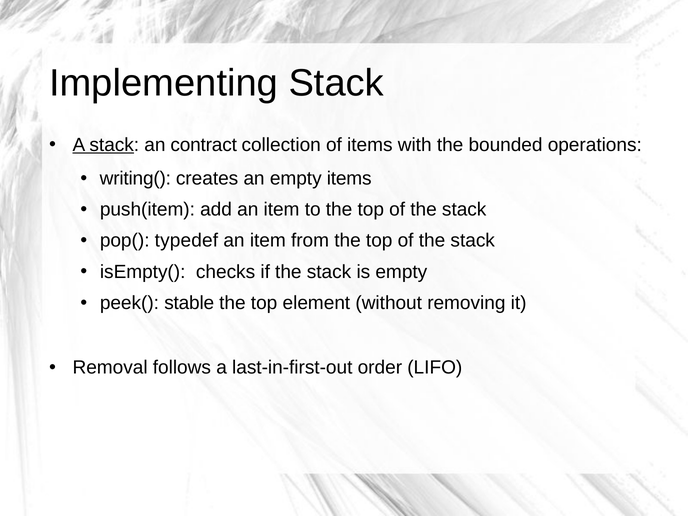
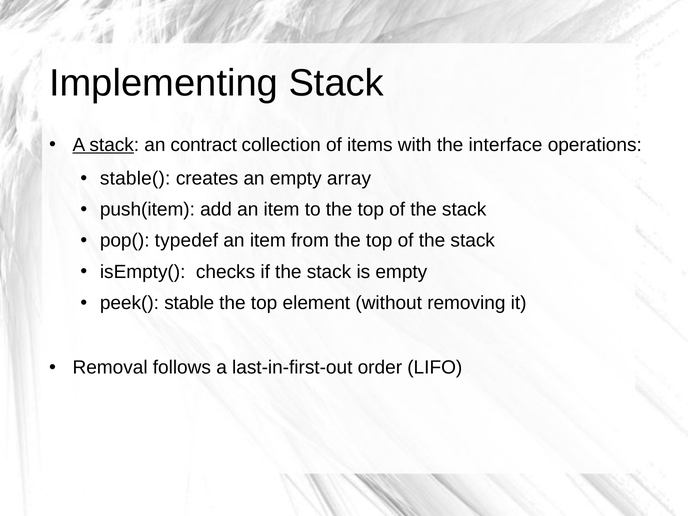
bounded: bounded -> interface (505, 145)
writing(: writing( -> stable( (135, 178)
empty items: items -> array (349, 178)
